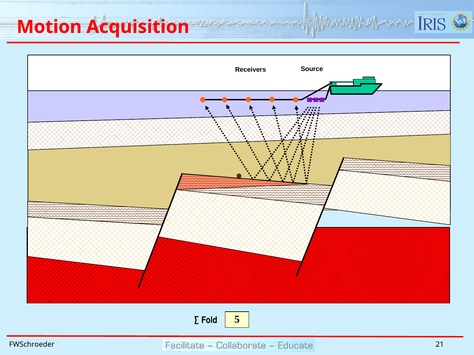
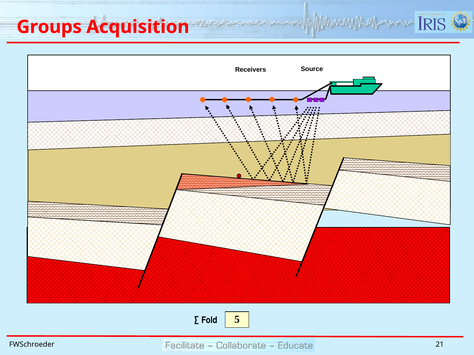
Motion: Motion -> Groups (49, 27)
